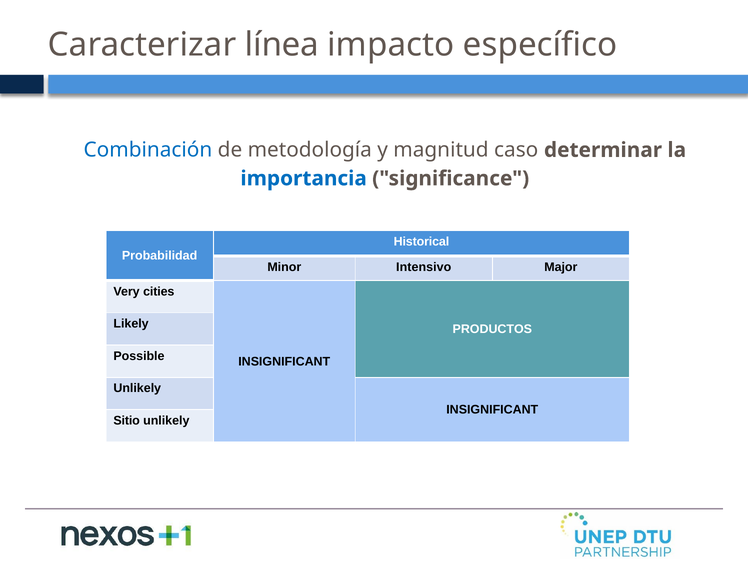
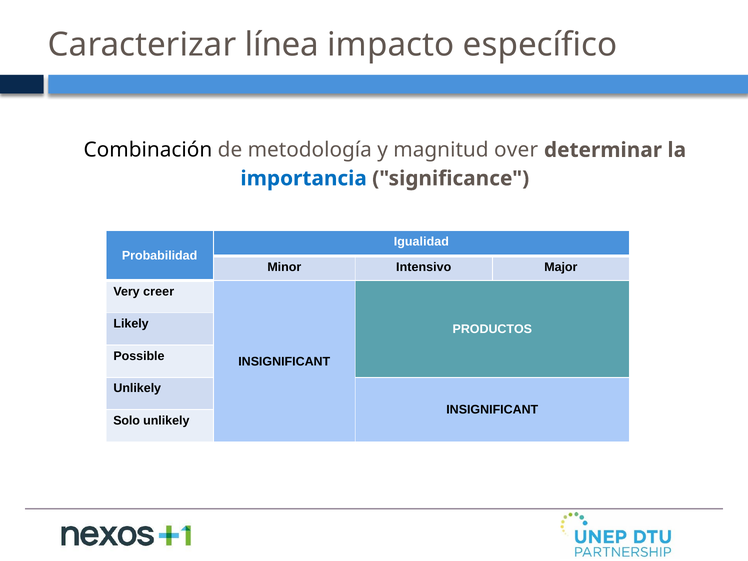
Combinación colour: blue -> black (148, 150)
caso: caso -> over (516, 150)
Historical: Historical -> Igualidad (421, 242)
cities: cities -> creer (159, 291)
Sitio: Sitio -> Solo (127, 421)
